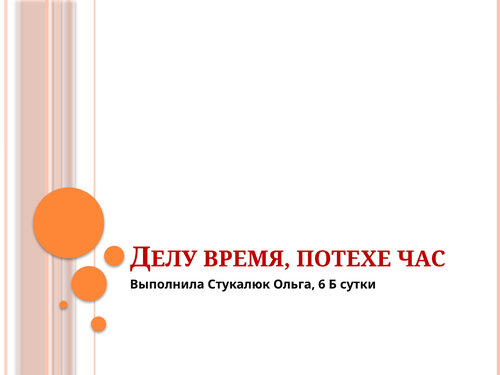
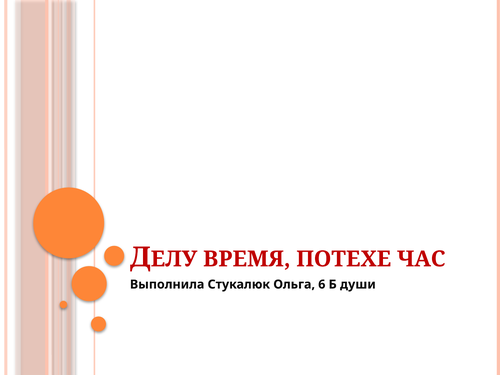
сутки: сутки -> души (358, 284)
